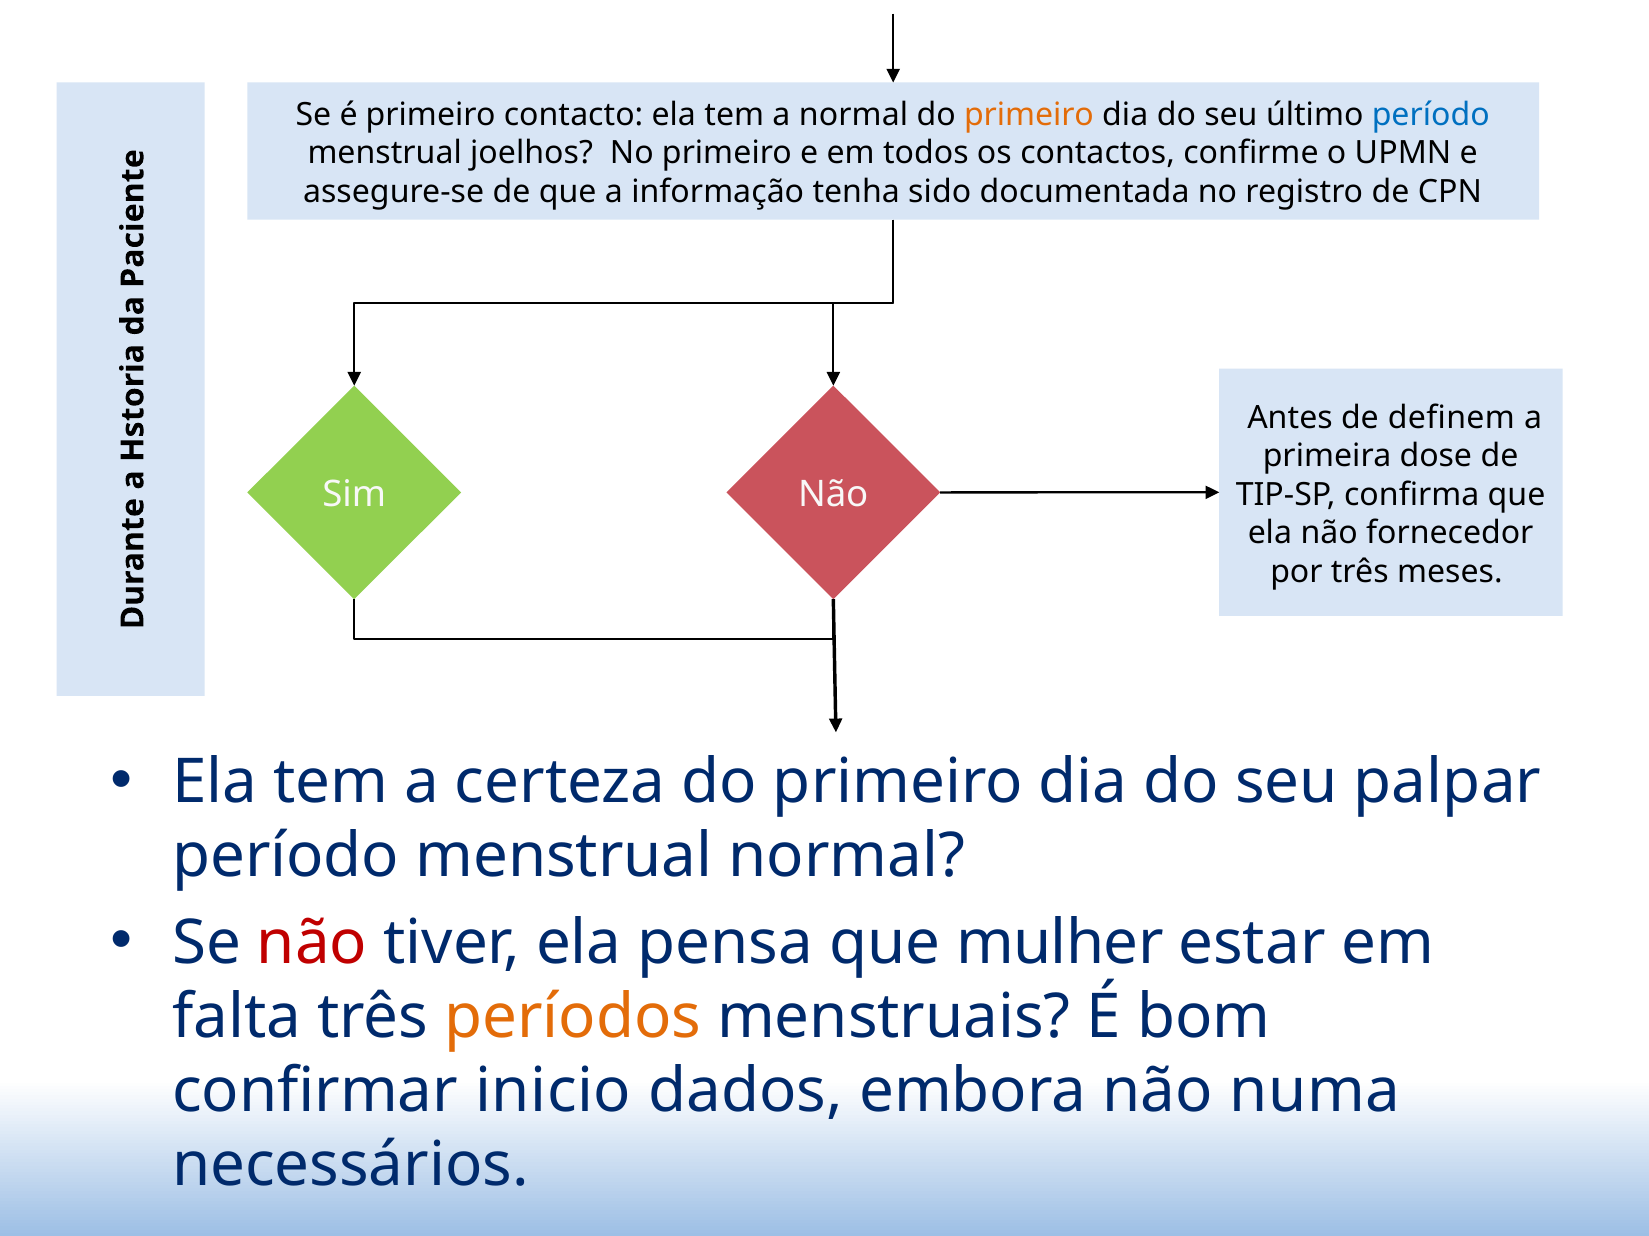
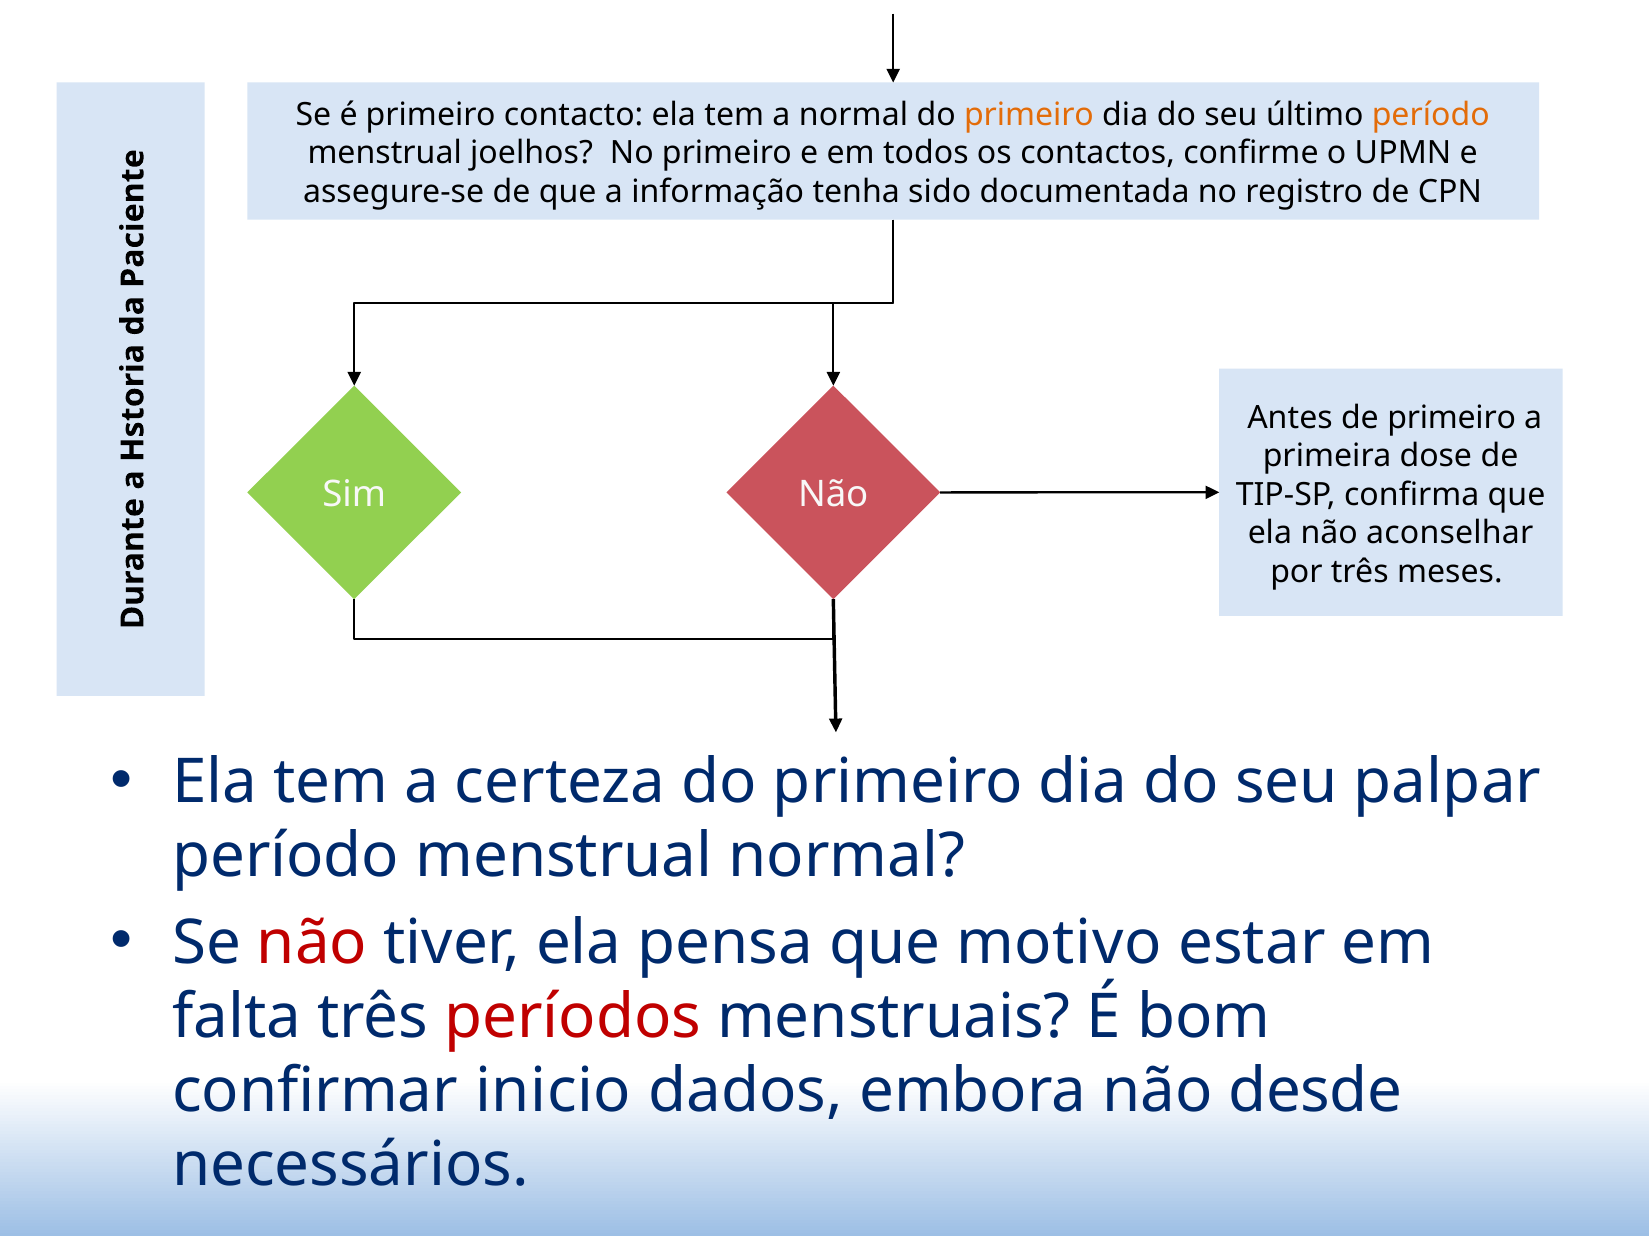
período colour: blue -> orange (1431, 115)
de definem: definem -> primeiro (1452, 418)
fornecedor: fornecedor -> aconselhar (1450, 533)
mulher: mulher -> motivo (1059, 943)
períodos colour: orange -> red (573, 1018)
numa: numa -> desde (1316, 1092)
